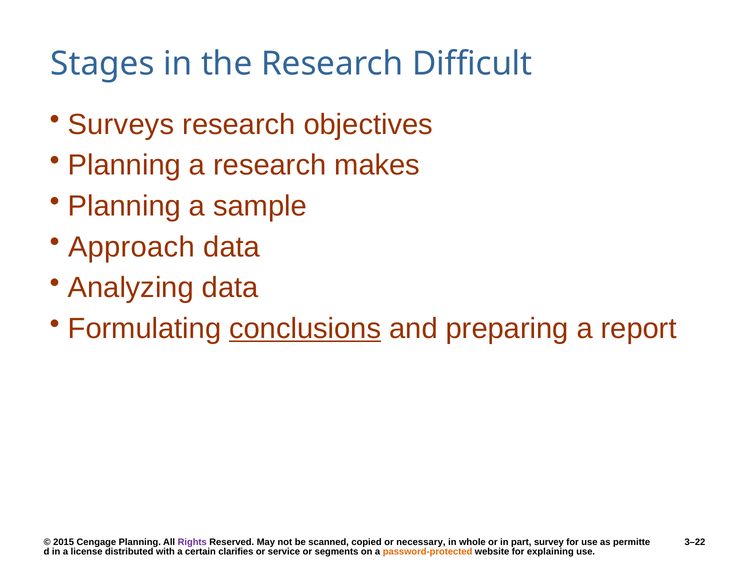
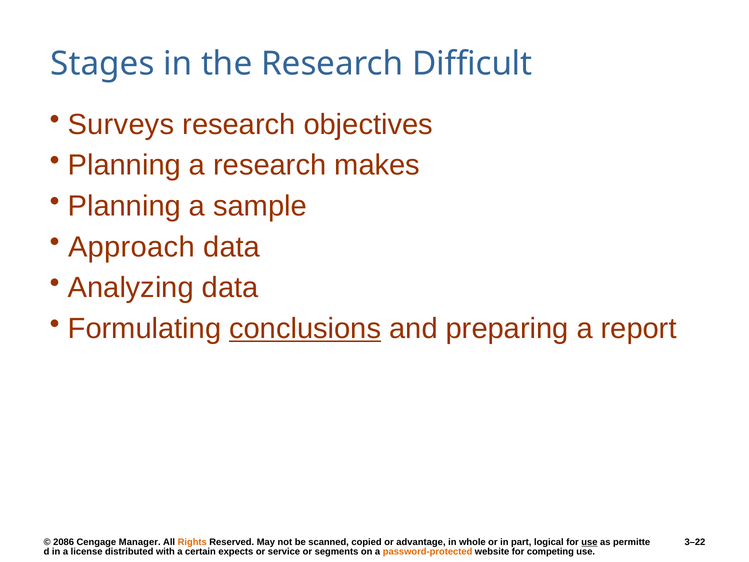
2015: 2015 -> 2086 (64, 542)
Cengage Planning: Planning -> Manager (140, 542)
Rights colour: purple -> orange (192, 542)
necessary: necessary -> advantage (421, 542)
survey: survey -> logical (549, 542)
use underline: none -> present (589, 542)
clarifies: clarifies -> expects (236, 551)
explaining: explaining -> competing (550, 551)
